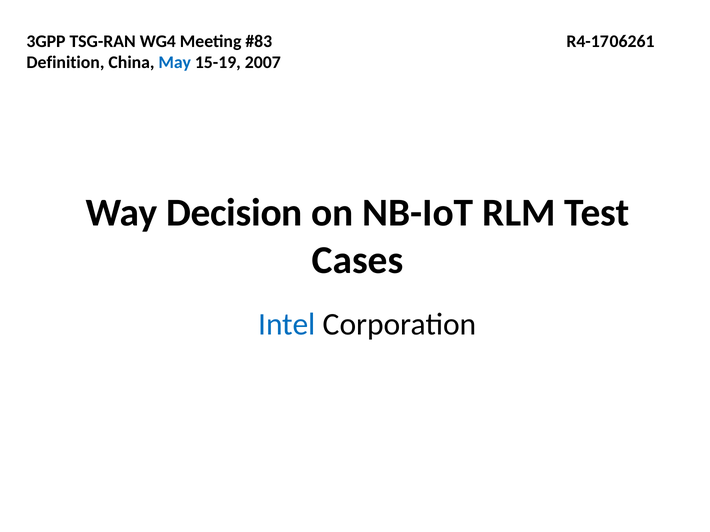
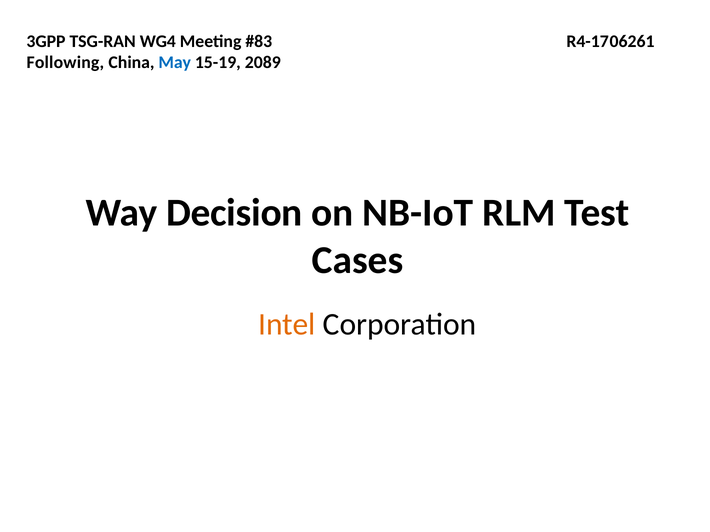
Definition: Definition -> Following (65, 63)
2007: 2007 -> 2089 (263, 63)
Intel colour: blue -> orange (287, 324)
